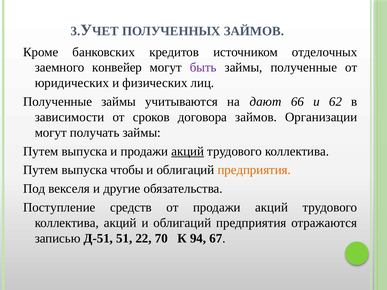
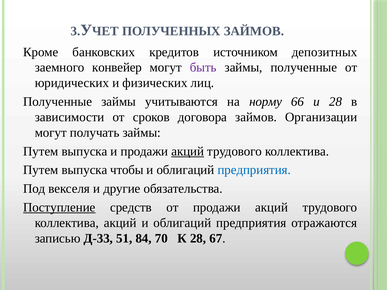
отделочных: отделочных -> депозитных (325, 52)
дают: дают -> норму (266, 102)
и 62: 62 -> 28 (335, 102)
предприятия colour: orange -> blue (254, 170)
Поступление underline: none -> present (59, 208)
Д-51: Д-51 -> Д-33 (98, 238)
22: 22 -> 84 (144, 238)
К 94: 94 -> 28 (198, 238)
